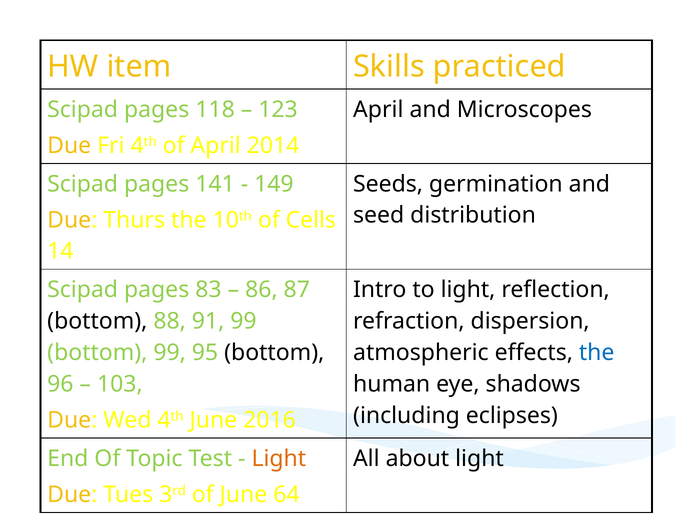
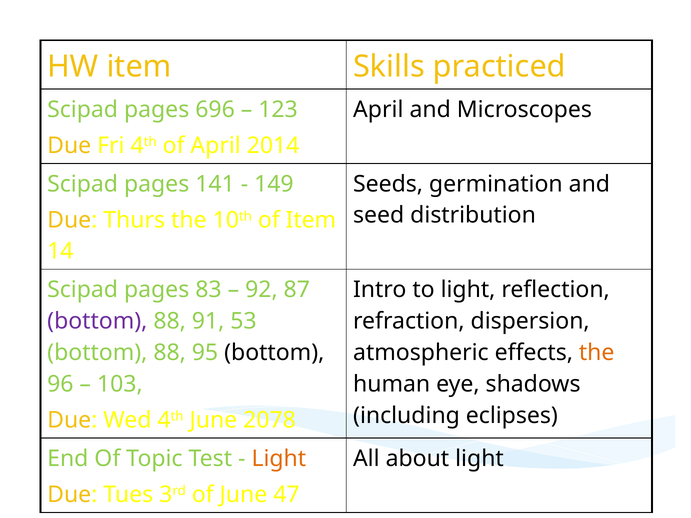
118: 118 -> 696 (215, 110)
of Cells: Cells -> Item (311, 220)
86: 86 -> 92 (261, 290)
bottom colour: black -> purple (97, 321)
91 99: 99 -> 53 (243, 321)
99: 99 -> 88 (170, 353)
the colour: blue -> orange (597, 353)
2016: 2016 -> 2078 (270, 420)
64: 64 -> 47 (286, 495)
